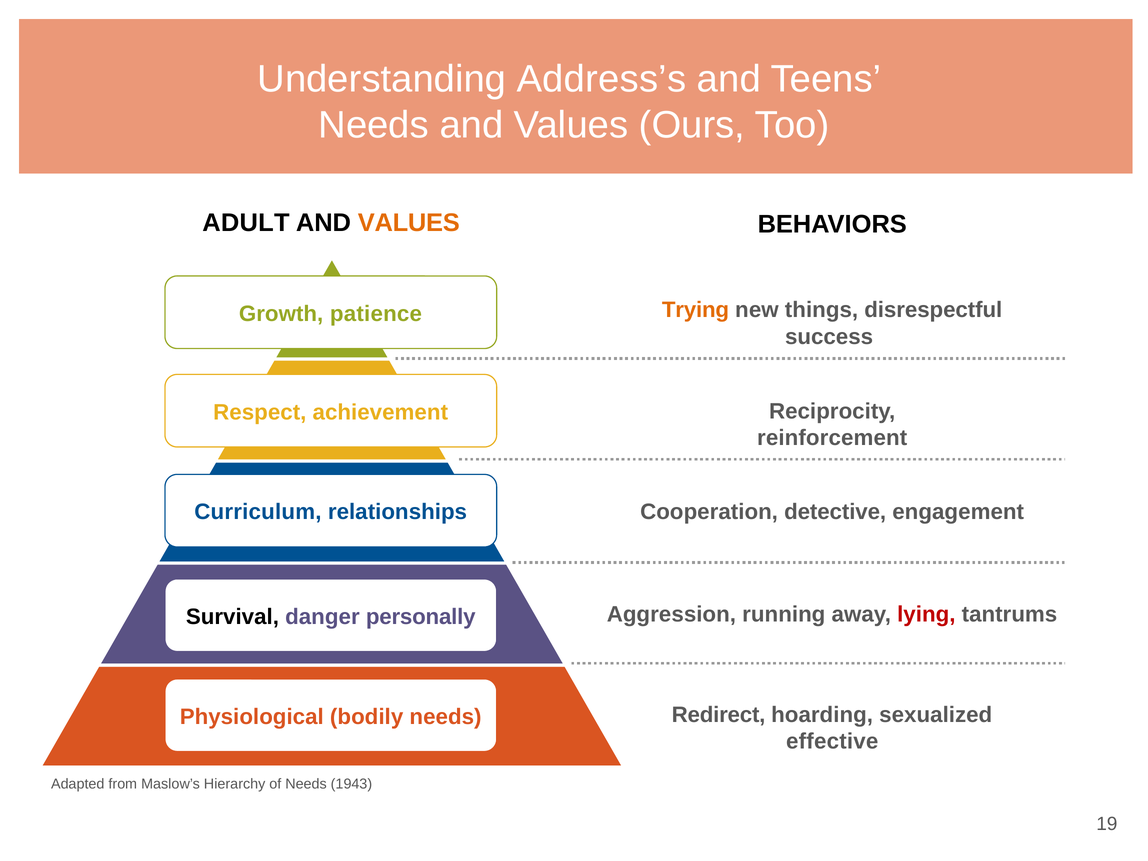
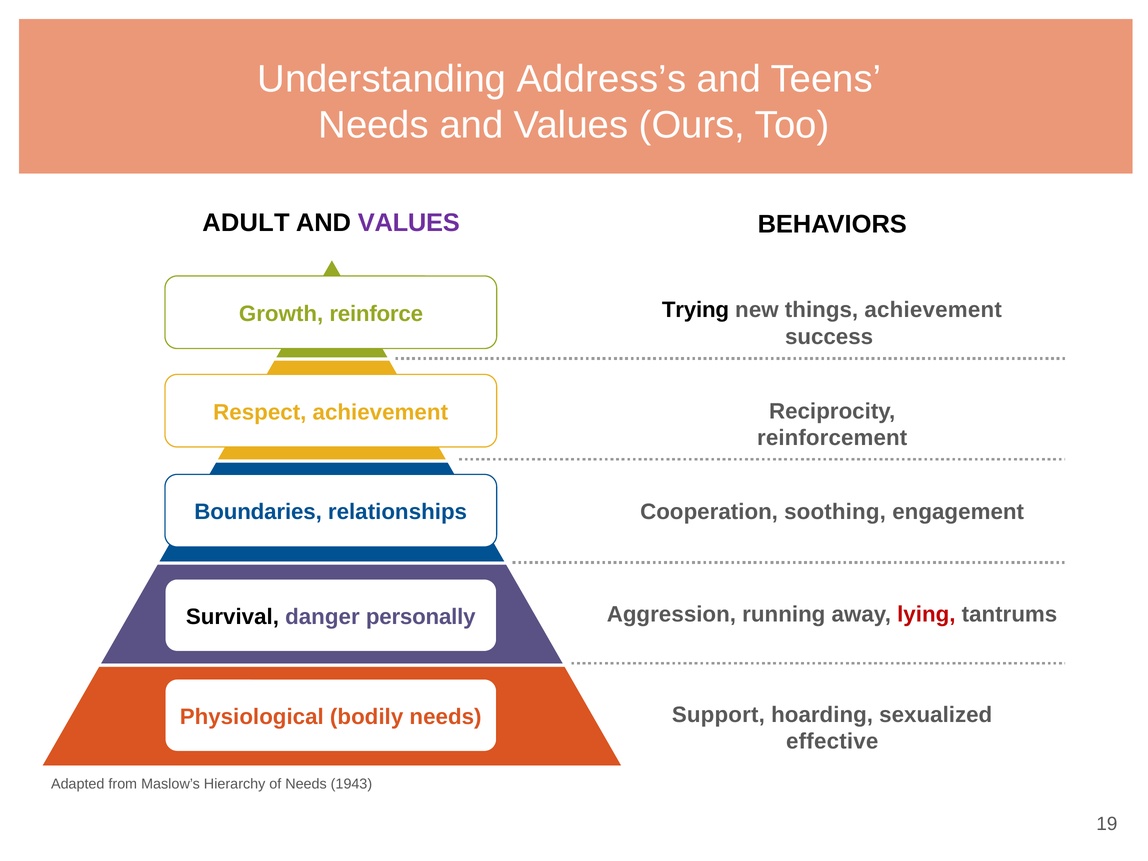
VALUES colour: orange -> purple (409, 223)
Trying colour: orange -> black (695, 310)
things disrespectful: disrespectful -> achievement (933, 310)
patience: patience -> reinforce (376, 314)
detective: detective -> soothing (835, 512)
Curriculum: Curriculum -> Boundaries (258, 512)
Redirect: Redirect -> Support (718, 715)
